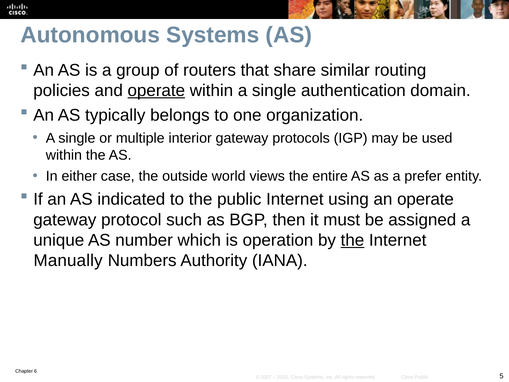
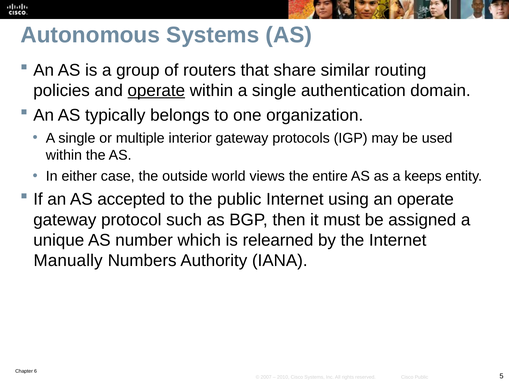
prefer: prefer -> keeps (423, 176)
indicated: indicated -> accepted (131, 199)
operation: operation -> relearned (278, 240)
the underline: present -> none (352, 240)
